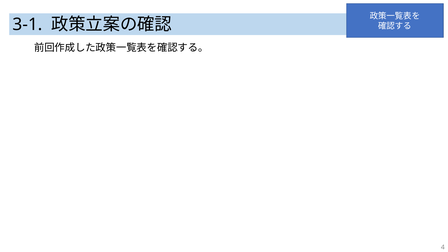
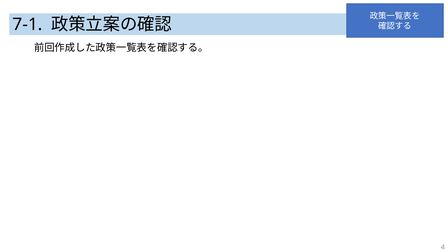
3-1: 3-1 -> 7-1 (28, 24)
